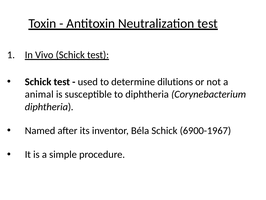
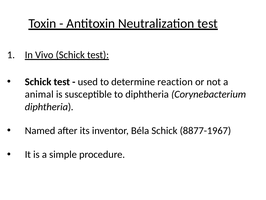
dilutions: dilutions -> reaction (175, 82)
6900-1967: 6900-1967 -> 8877-1967 (205, 130)
